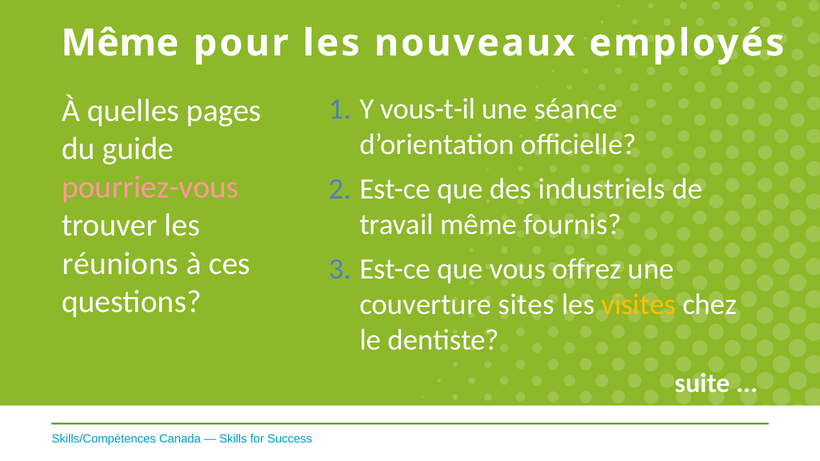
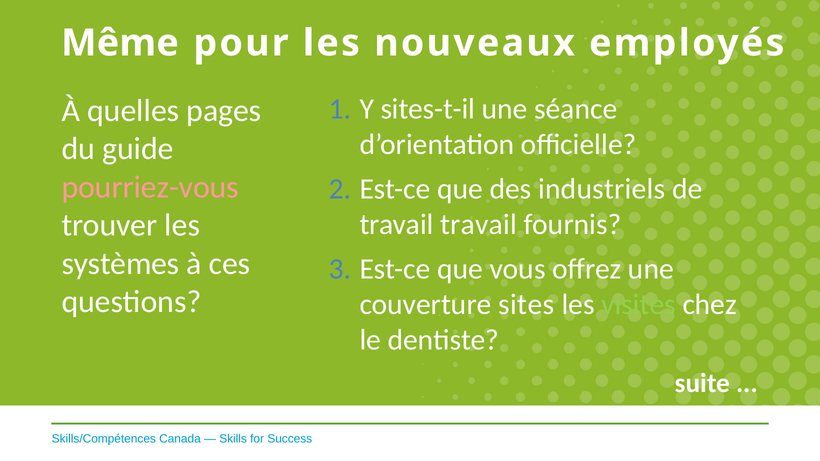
vous-t-il: vous-t-il -> sites-t-il (428, 109)
travail même: même -> travail (479, 225)
réunions: réunions -> systèmes (120, 264)
visites colour: yellow -> light green (639, 305)
